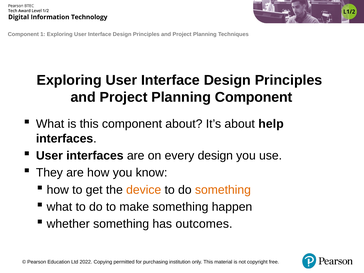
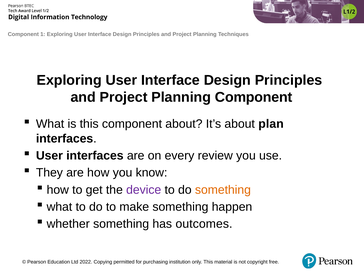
help: help -> plan (271, 124)
every design: design -> review (215, 156)
device colour: orange -> purple (144, 190)
